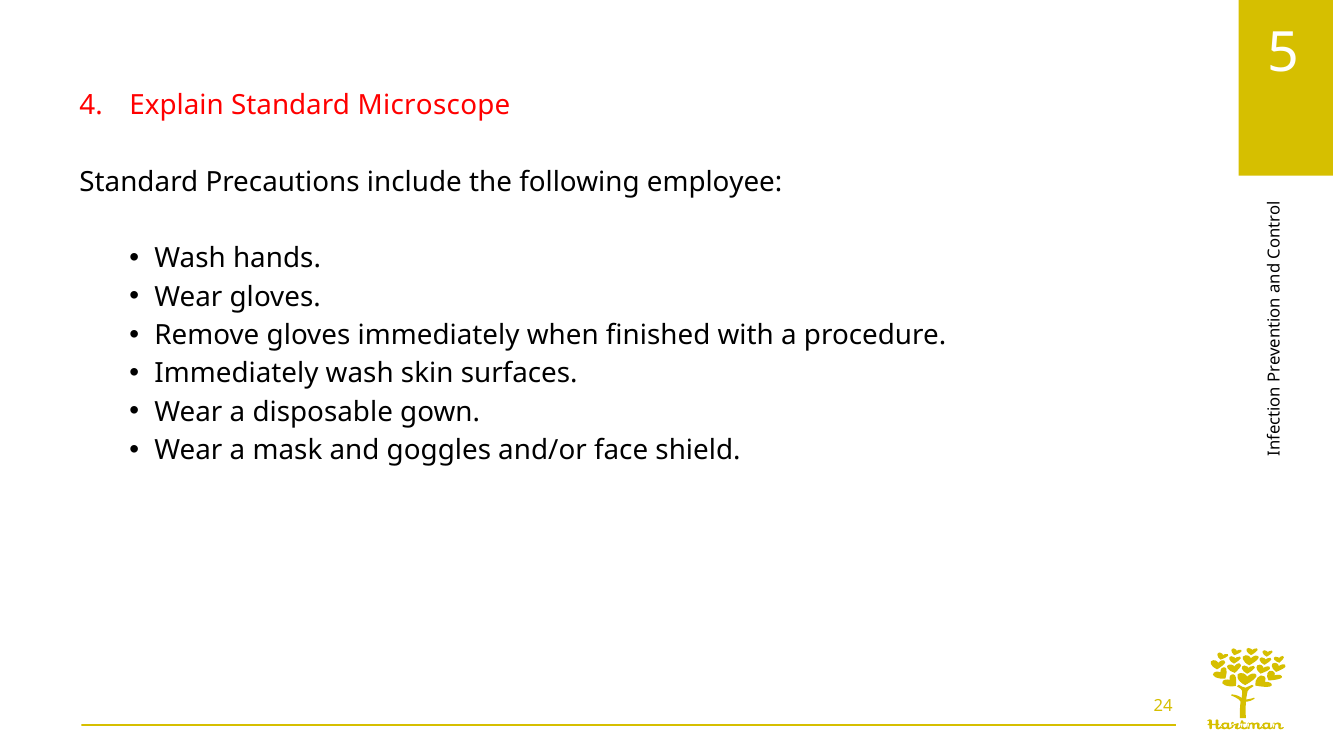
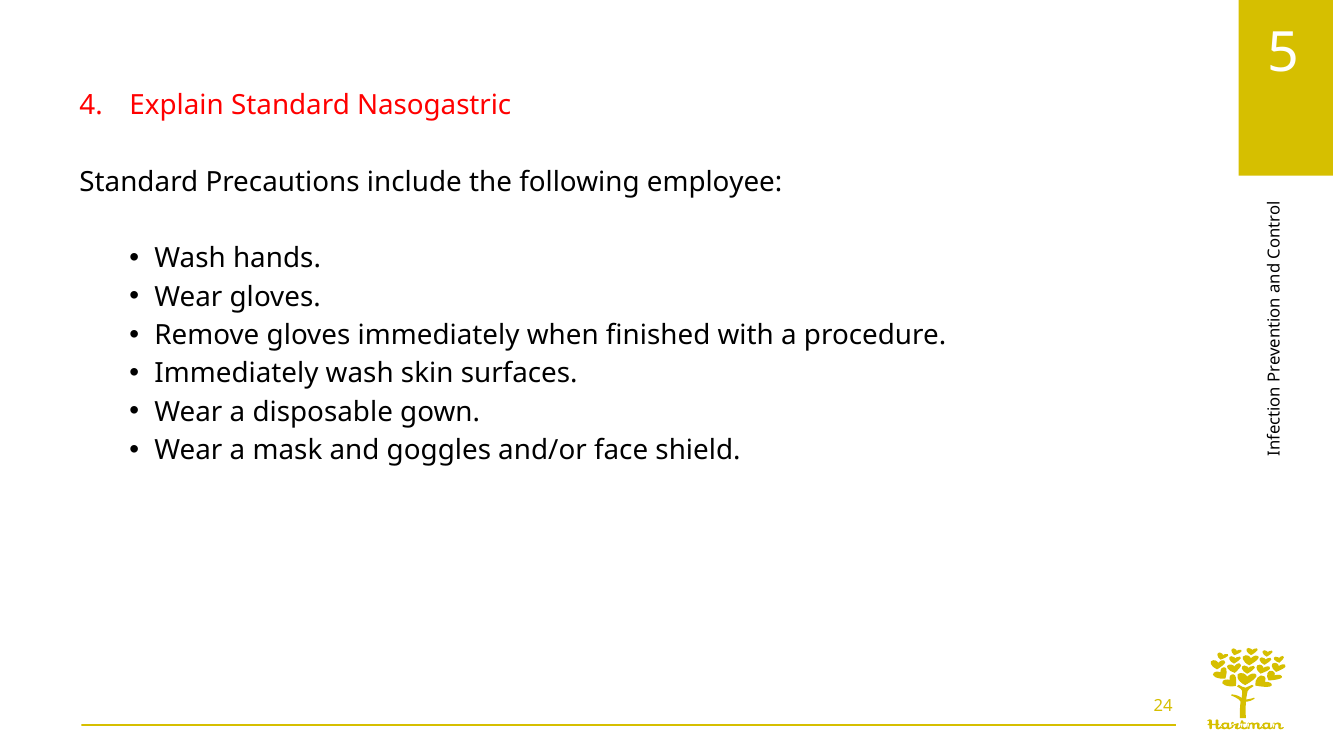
Microscope: Microscope -> Nasogastric (434, 105)
